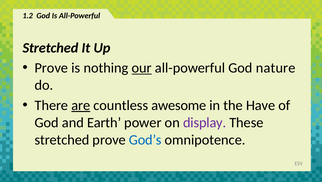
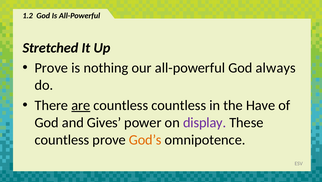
our underline: present -> none (142, 68)
nature: nature -> always (276, 68)
countless awesome: awesome -> countless (179, 105)
Earth: Earth -> Gives (104, 122)
stretched: stretched -> countless (62, 139)
God’s colour: blue -> orange (145, 139)
